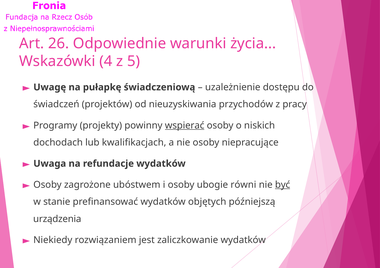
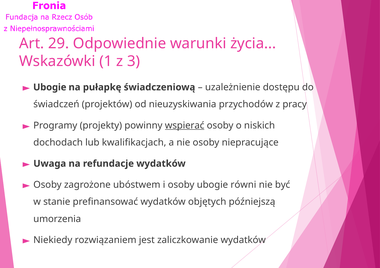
26: 26 -> 29 (59, 44)
4: 4 -> 1 (106, 61)
5: 5 -> 3 (134, 61)
Uwagę: Uwagę -> Ubogie (50, 87)
być underline: present -> none (283, 185)
urządzenia: urządzenia -> umorzenia (57, 219)
